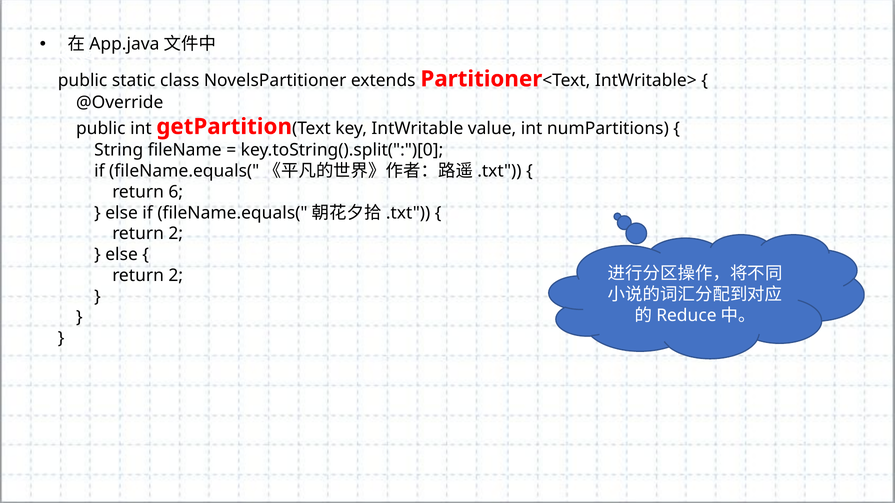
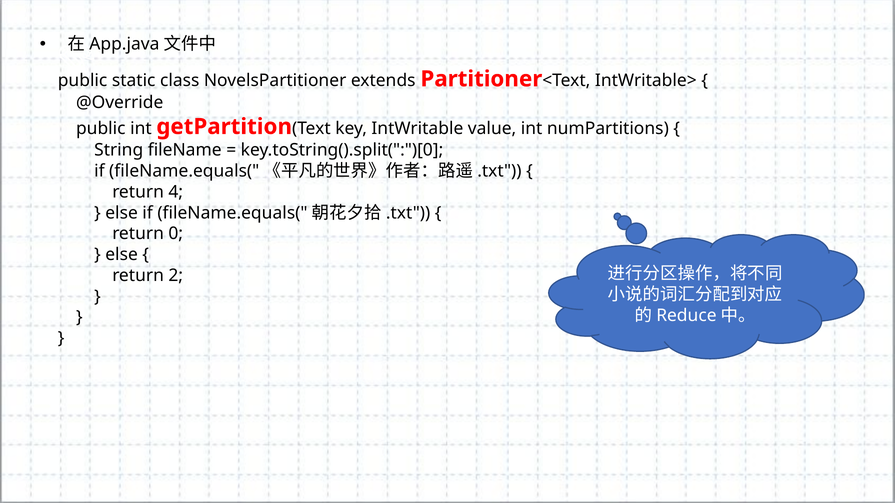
6: 6 -> 4 (176, 192)
2: 2 -> 0 (176, 234)
